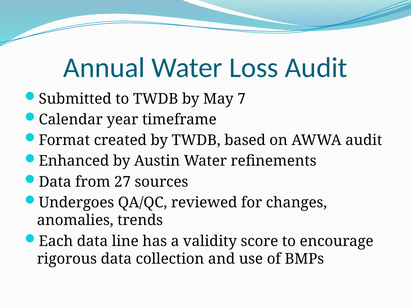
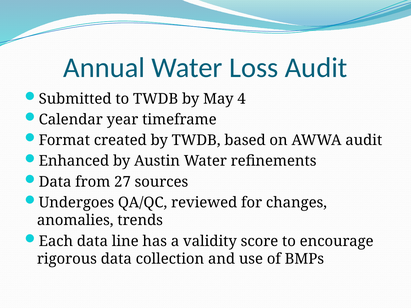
7: 7 -> 4 (242, 99)
